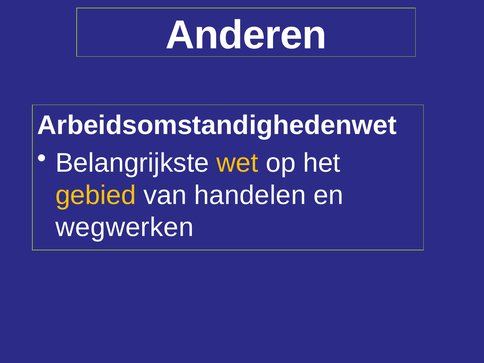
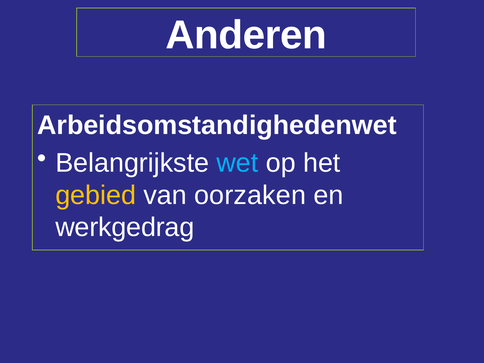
wet colour: yellow -> light blue (237, 163)
handelen: handelen -> oorzaken (250, 195)
wegwerken: wegwerken -> werkgedrag (125, 227)
